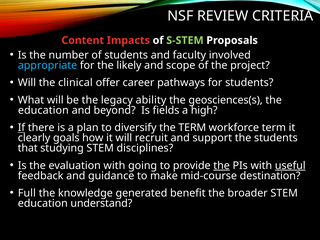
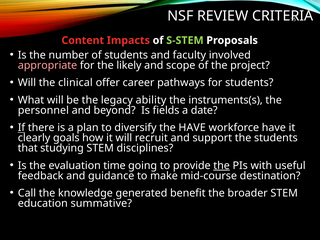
appropriate colour: light blue -> pink (48, 65)
geosciences(s: geosciences(s -> instruments(s (226, 100)
education: education -> personnel (43, 110)
high: high -> date (204, 110)
the TERM: TERM -> HAVE (192, 128)
workforce term: term -> have (274, 128)
evaluation with: with -> time (114, 165)
useful underline: present -> none (290, 165)
Full: Full -> Call (27, 193)
understand: understand -> summative (101, 203)
